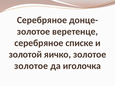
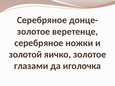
списке: списке -> ножки (79, 43)
золотое: золотое -> глазами (31, 66)
